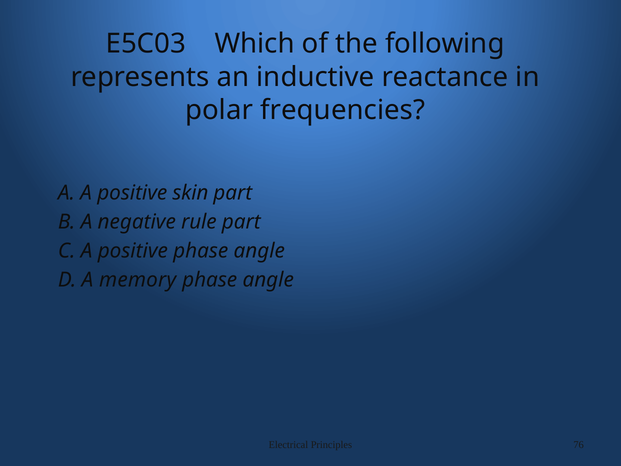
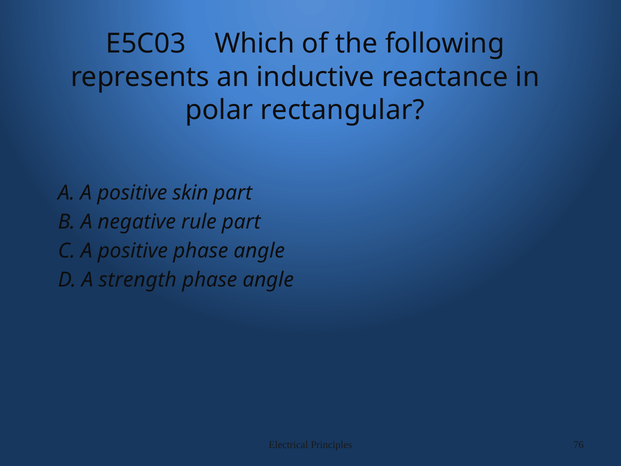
frequencies: frequencies -> rectangular (343, 110)
memory: memory -> strength (138, 280)
